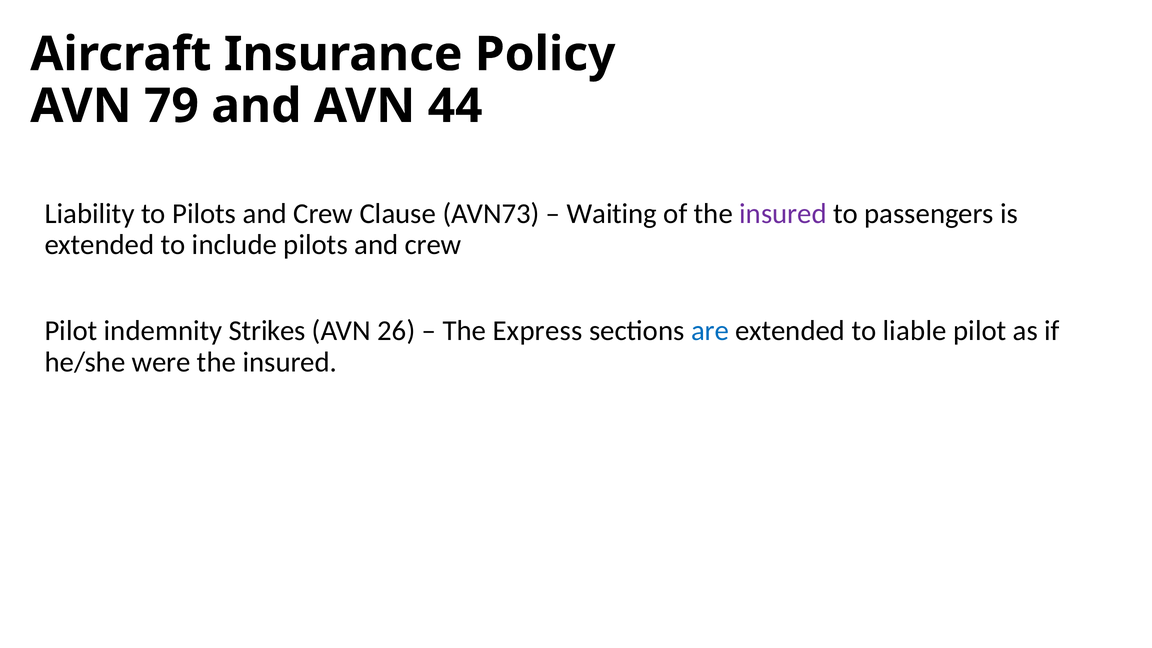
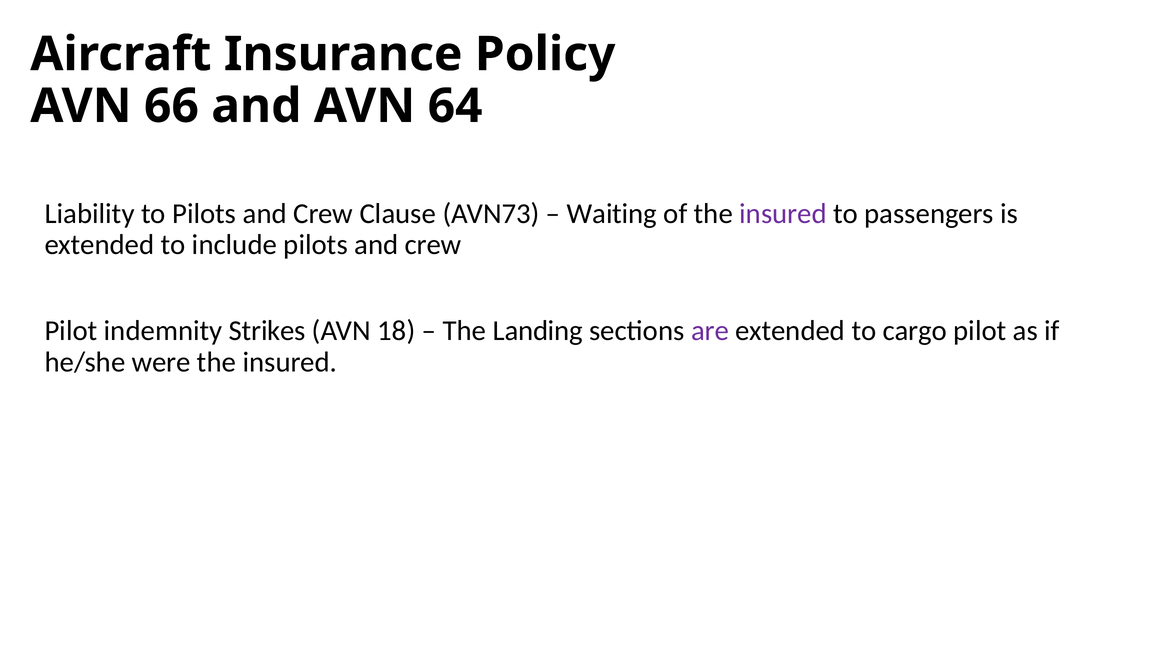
79: 79 -> 66 (171, 106)
44: 44 -> 64 (455, 106)
26: 26 -> 18 (396, 331)
Express: Express -> Landing (538, 331)
are colour: blue -> purple (710, 331)
liable: liable -> cargo (915, 331)
